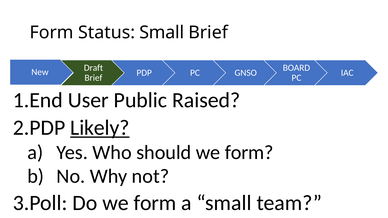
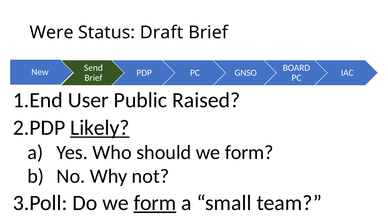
Form: Form -> Were (52, 33)
Status Small: Small -> Draft (162, 33)
Draft: Draft -> Send (93, 68)
form underline: none -> present (155, 203)
